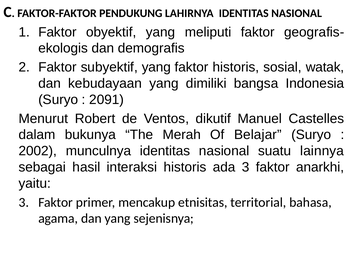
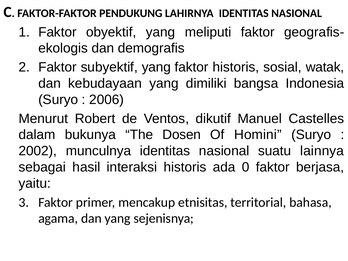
2091: 2091 -> 2006 (107, 100)
Merah: Merah -> Dosen (182, 135)
Belajar: Belajar -> Homini (258, 135)
ada 3: 3 -> 0 (246, 167)
anarkhi: anarkhi -> berjasa (320, 167)
